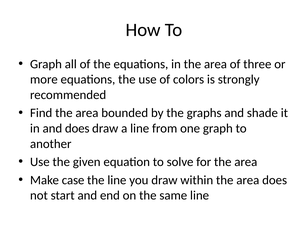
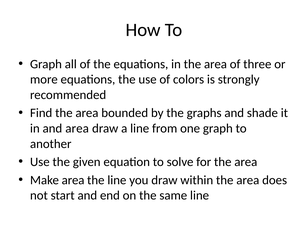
and does: does -> area (77, 128)
Make case: case -> area (73, 180)
